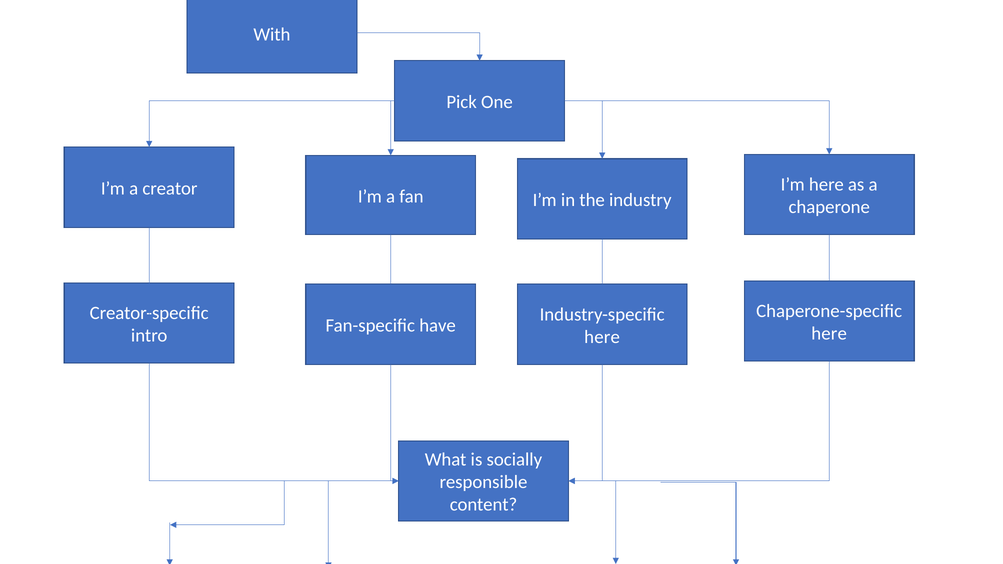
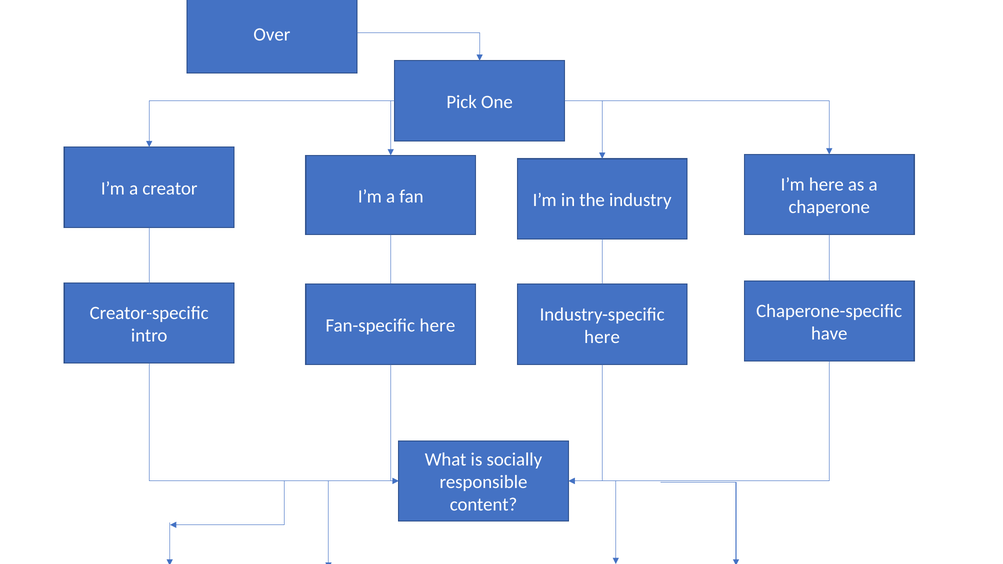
With: With -> Over (272, 34)
Fan-specific have: have -> here (437, 326)
here: here -> have (829, 334)
